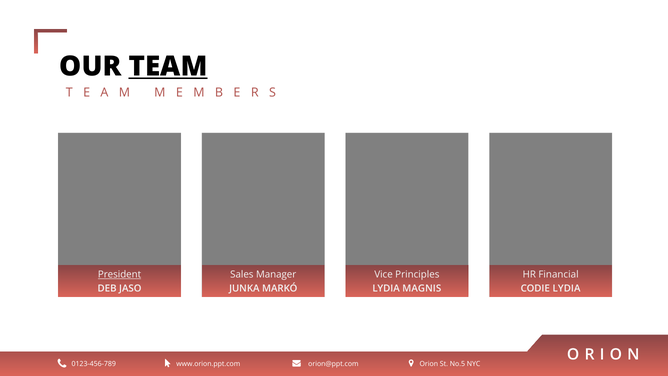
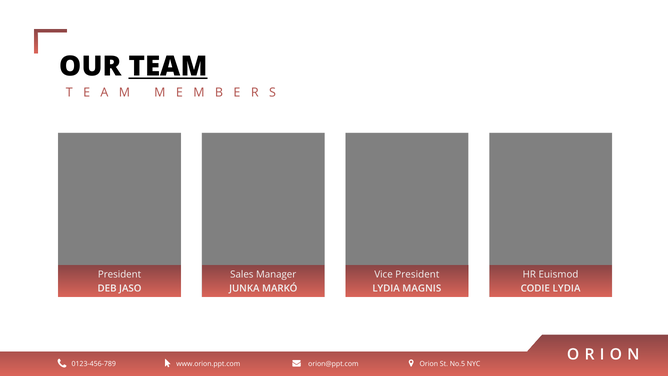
President underline: present -> none (120, 274)
Vice Principles: Principles -> President (417, 275)
Financial: Financial -> Euismod (558, 275)
